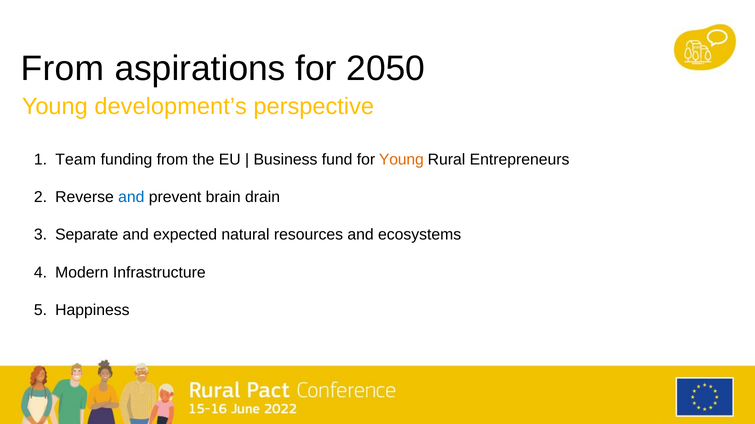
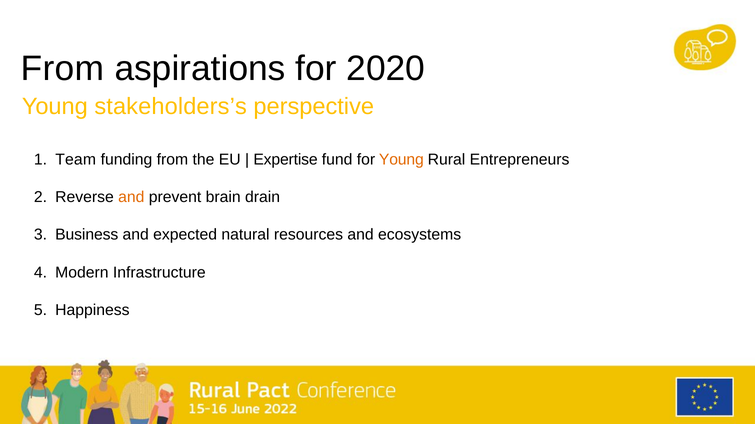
2050: 2050 -> 2020 (386, 69)
development’s: development’s -> stakeholders’s (171, 106)
Business: Business -> Expertise (286, 160)
and colour: blue -> orange (131, 197)
Separate: Separate -> Business (87, 235)
